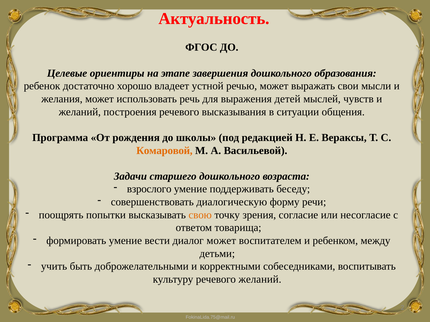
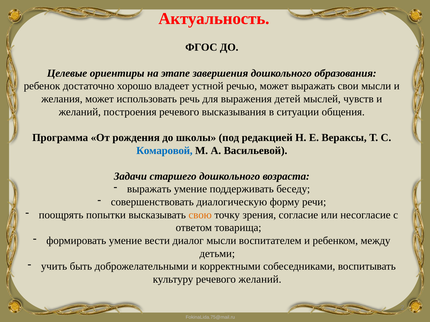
Комаровой colour: orange -> blue (164, 151)
взрослого: взрослого -> выражать (149, 189)
диалог может: может -> мысли (221, 241)
